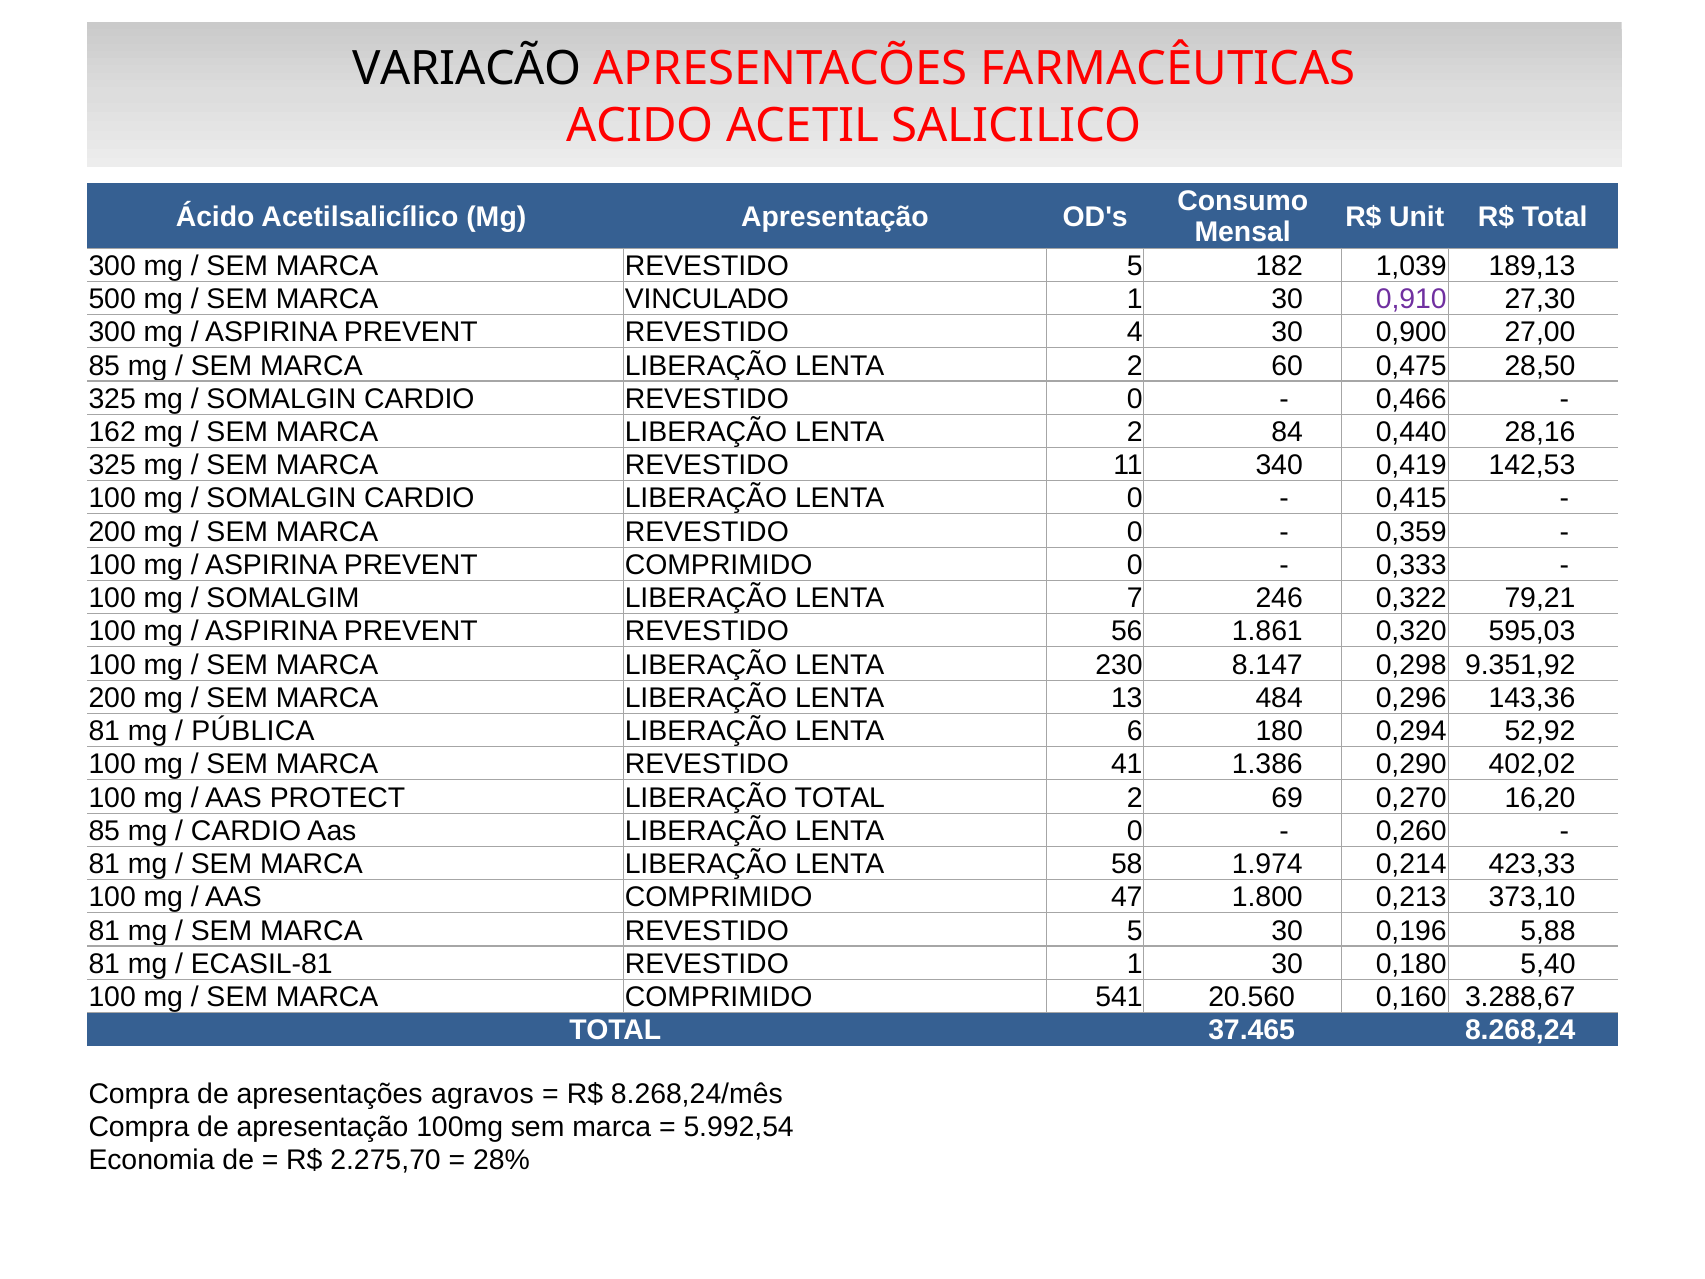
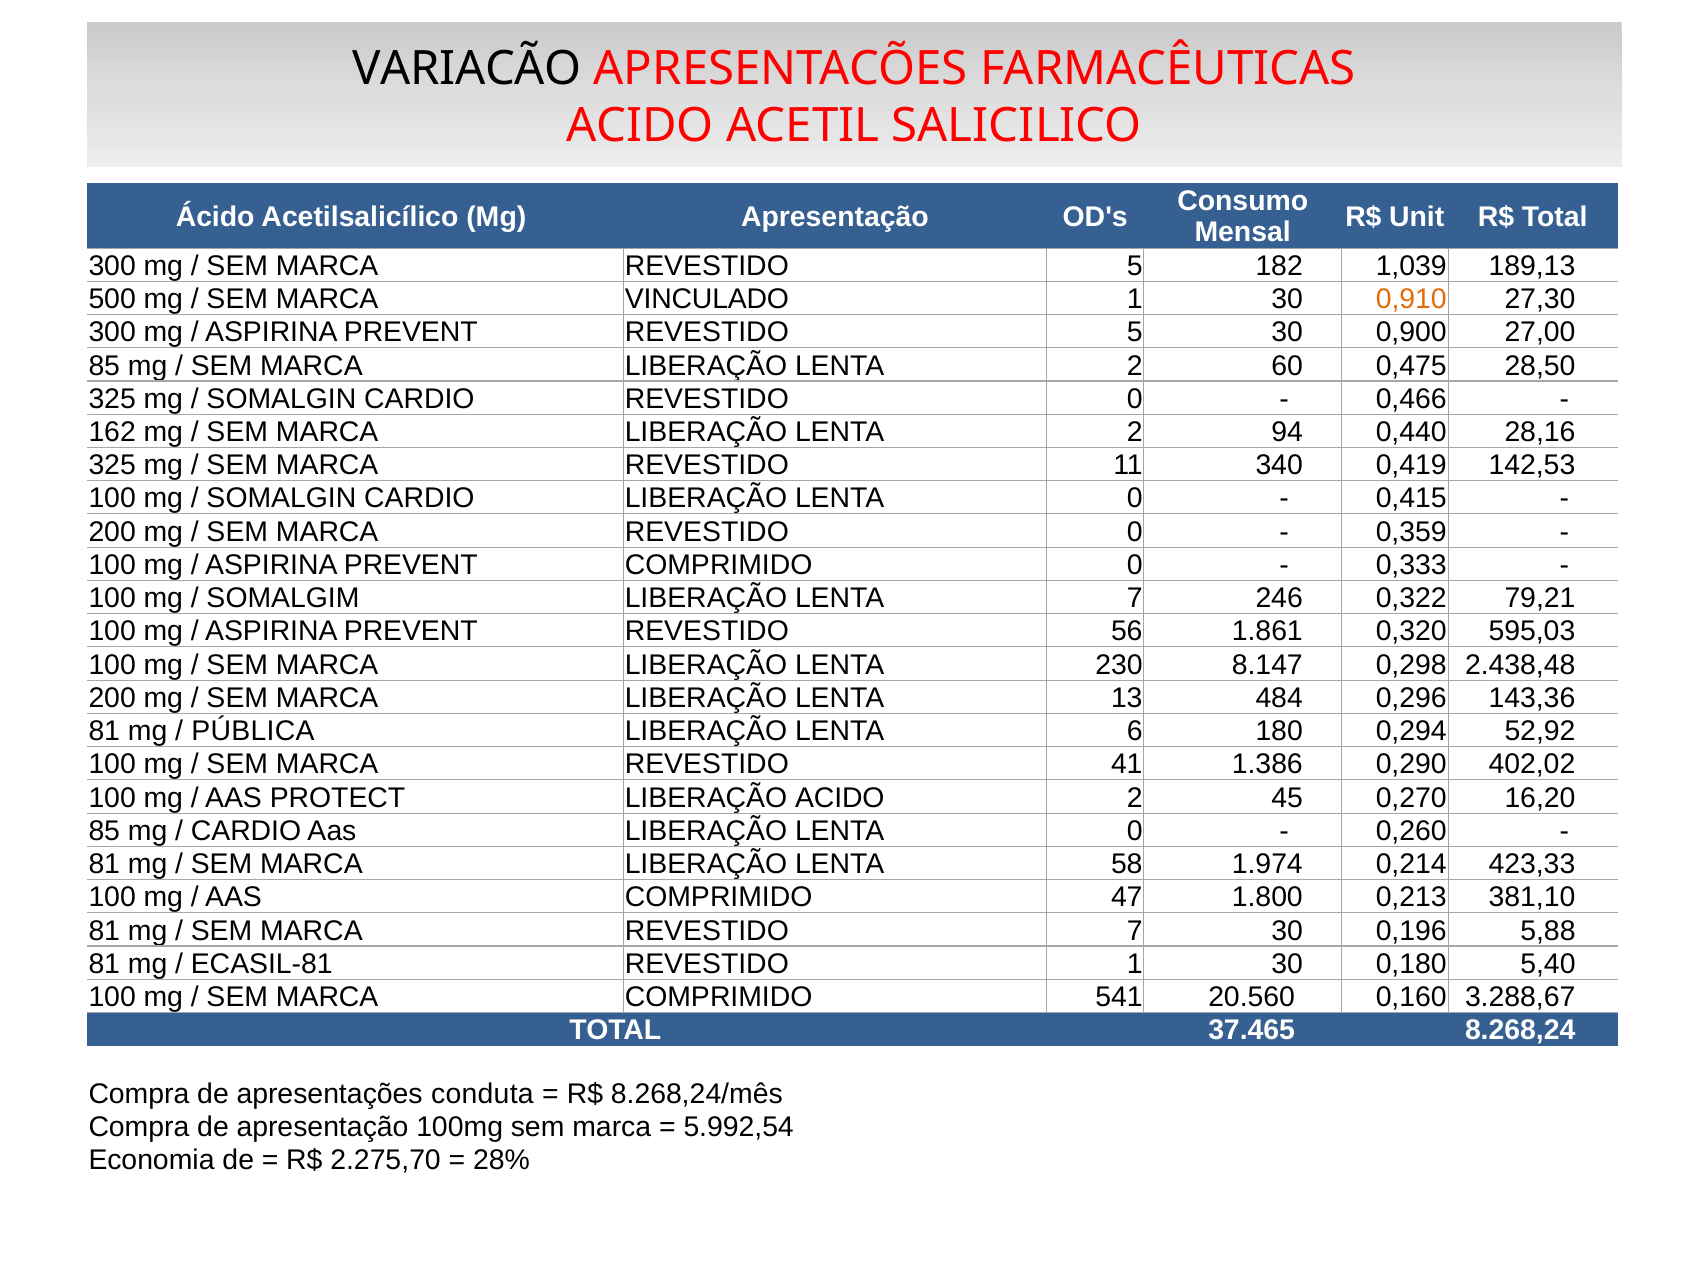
0,910 colour: purple -> orange (1411, 299)
PREVENT REVESTIDO 4: 4 -> 5 (1135, 332)
84: 84 -> 94 (1287, 432)
9.351,92: 9.351,92 -> 2.438,48 (1520, 665)
LIBERAÇÃO TOTAL: TOTAL -> ACIDO (840, 798)
69: 69 -> 45 (1287, 798)
373,10: 373,10 -> 381,10 (1532, 897)
5: 5 -> 7 (1135, 930)
agravos: agravos -> conduta (482, 1094)
